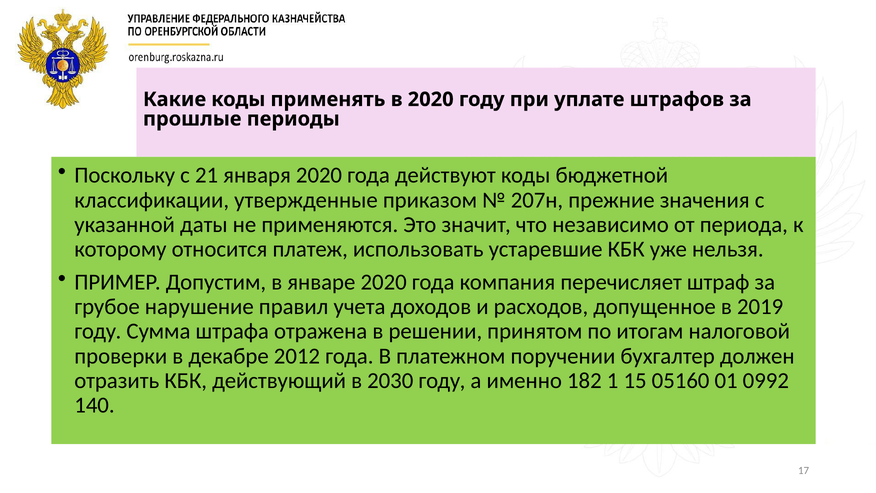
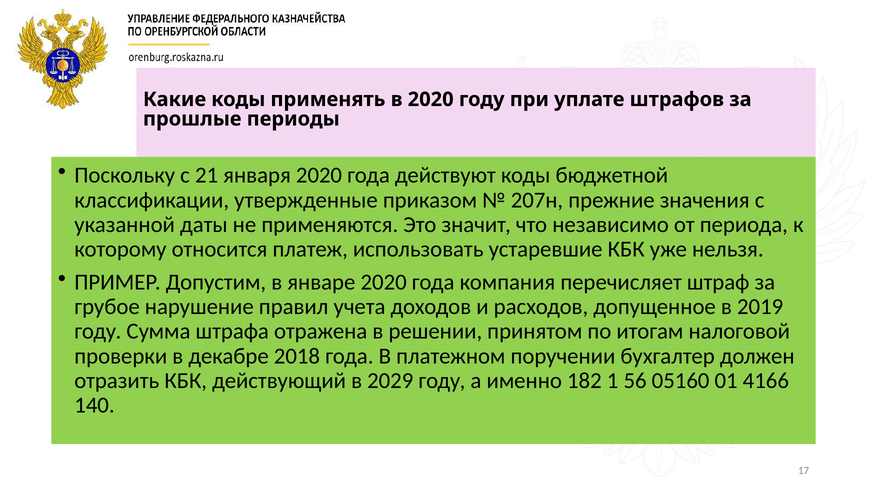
2012: 2012 -> 2018 (297, 356)
2030: 2030 -> 2029 (390, 380)
15: 15 -> 56 (635, 380)
0992: 0992 -> 4166 (766, 380)
